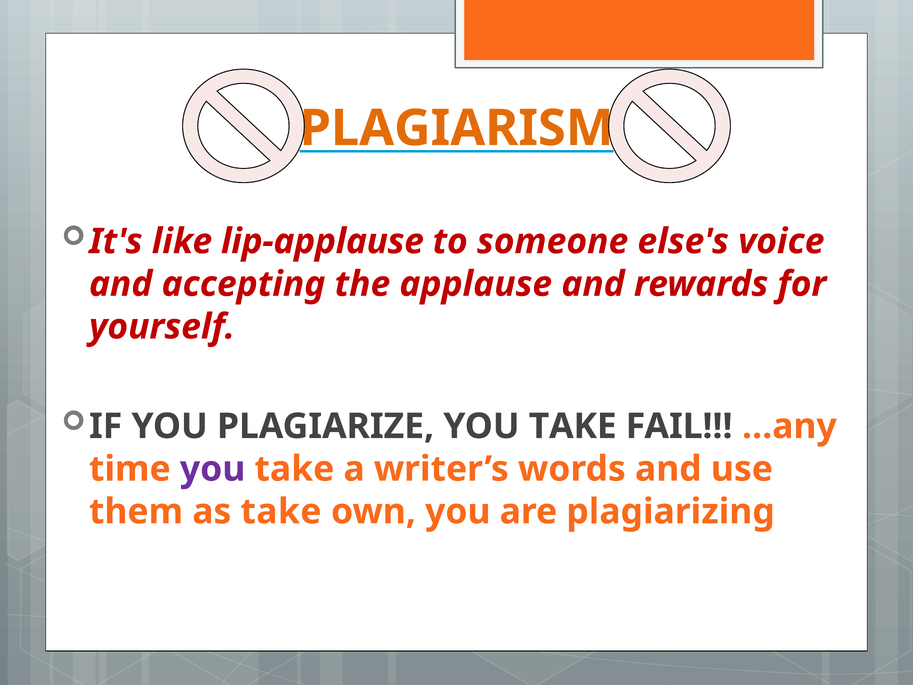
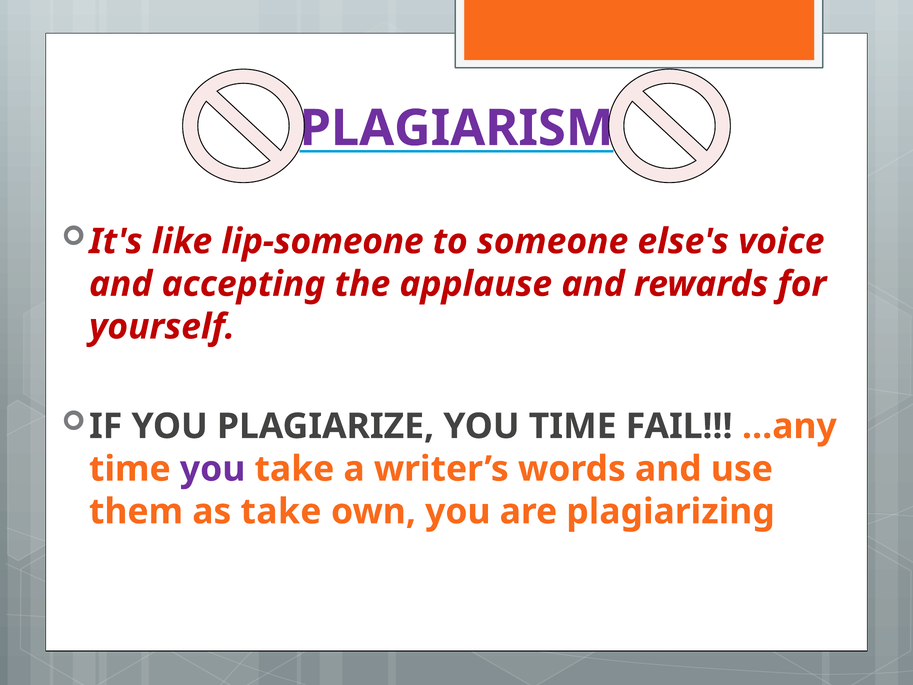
PLAGIARISM colour: orange -> purple (457, 128)
lip-applause: lip-applause -> lip-someone (322, 241)
PLAGIARIZE YOU TAKE: TAKE -> TIME (573, 426)
